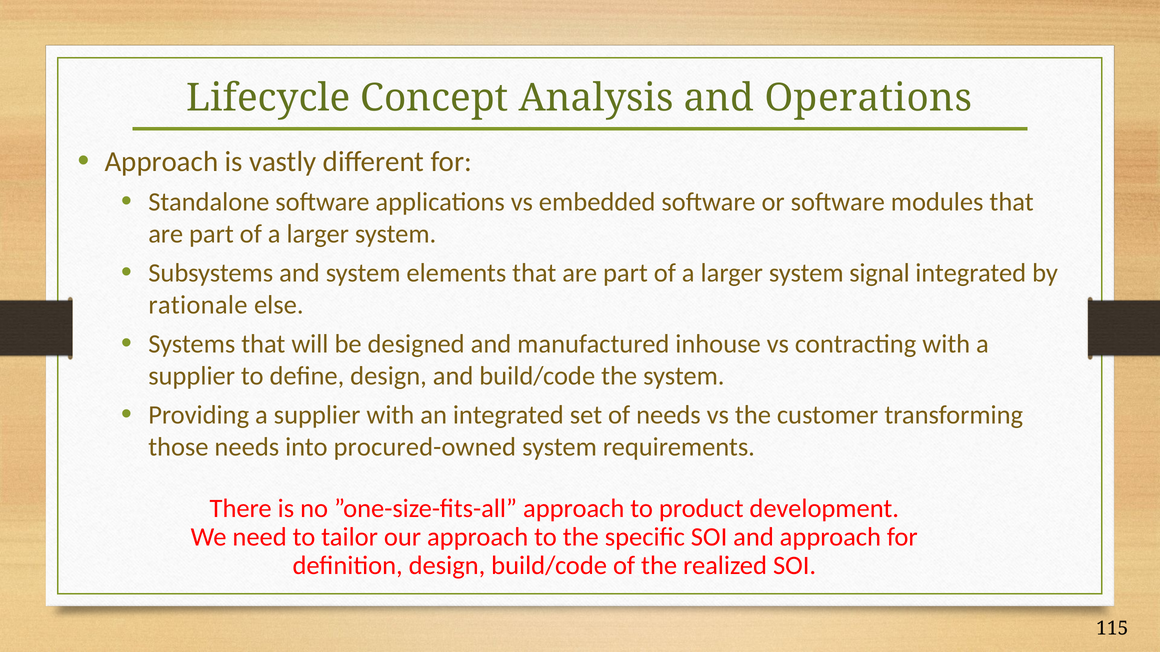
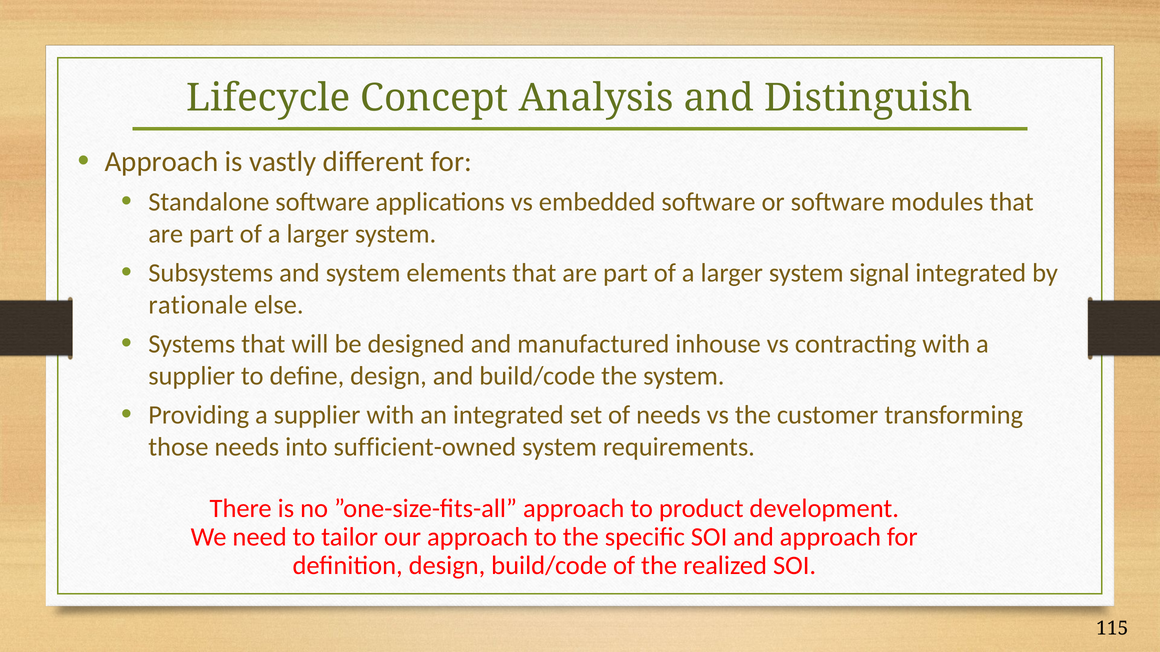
Operations: Operations -> Distinguish (869, 98)
procured-owned: procured-owned -> sufficient-owned (425, 447)
